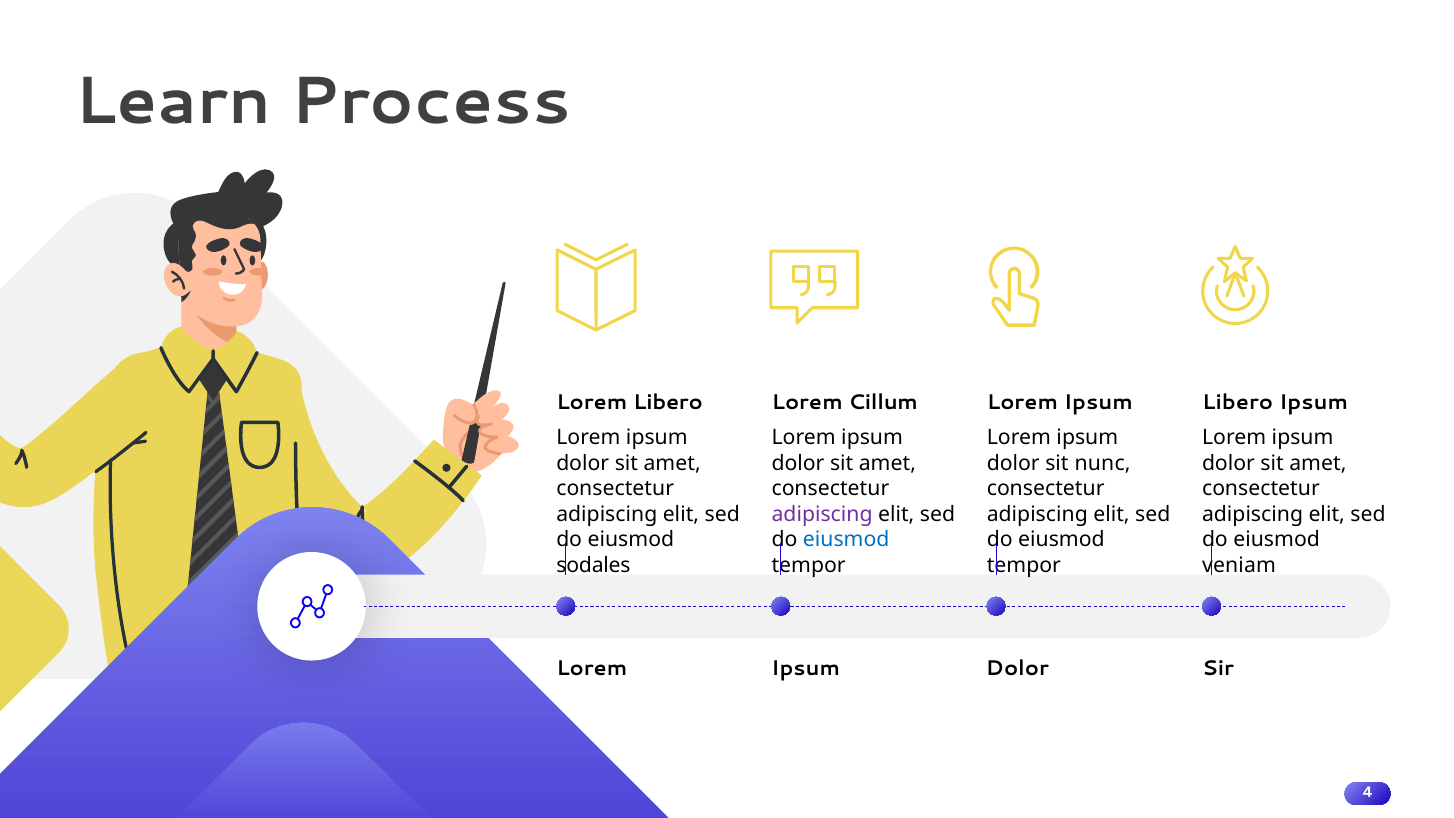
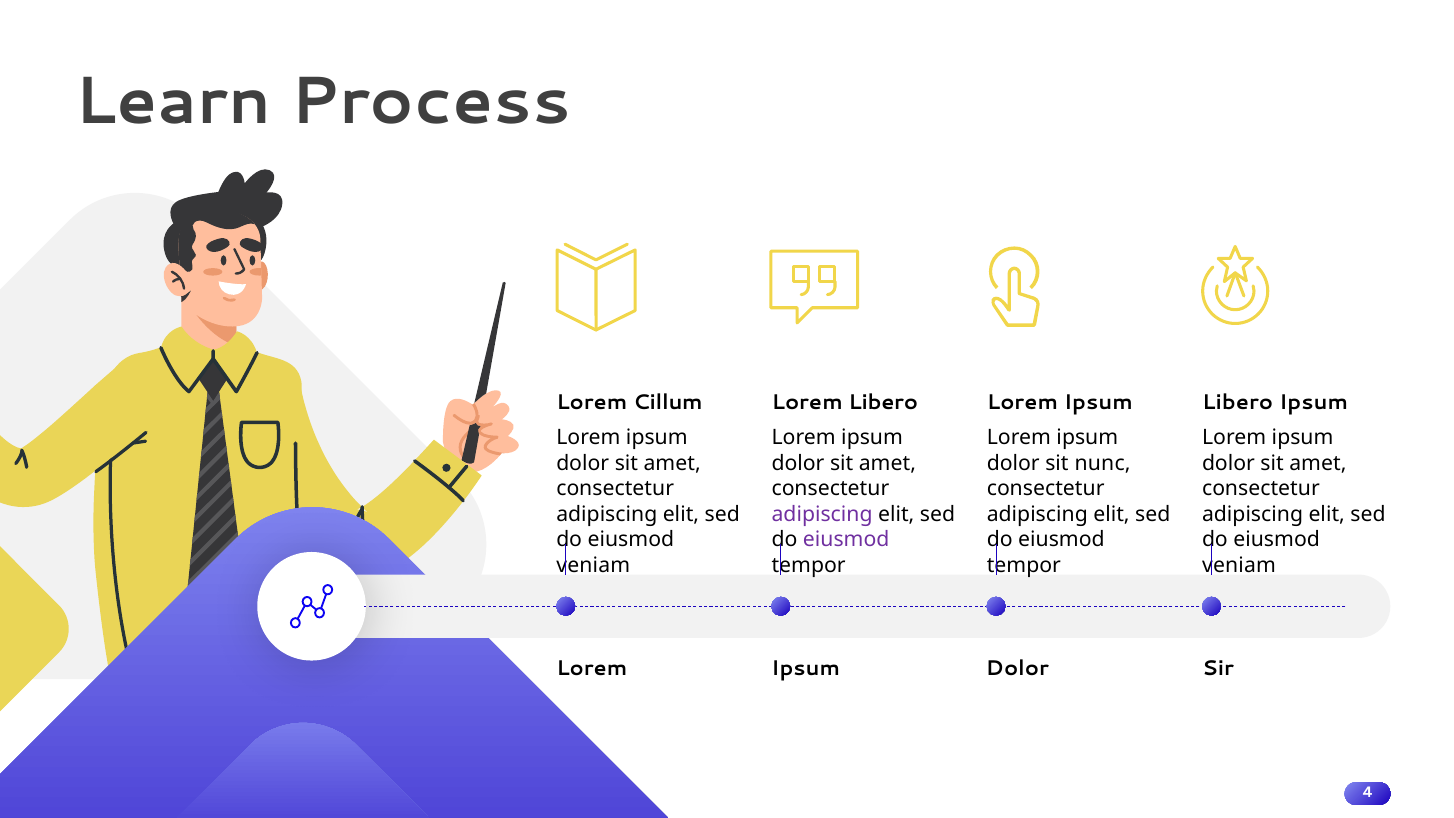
Lorem Libero: Libero -> Cillum (668, 403)
Lorem Cillum: Cillum -> Libero (883, 403)
eiusmod colour: blue -> purple (846, 539)
sodales: sodales -> veniam (593, 565)
